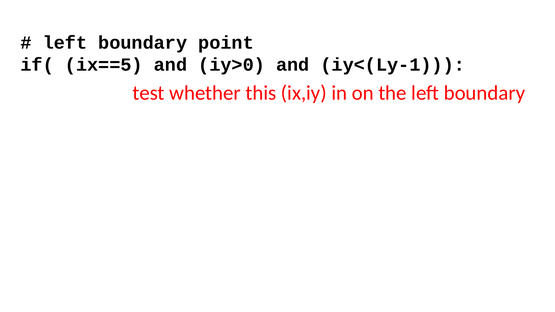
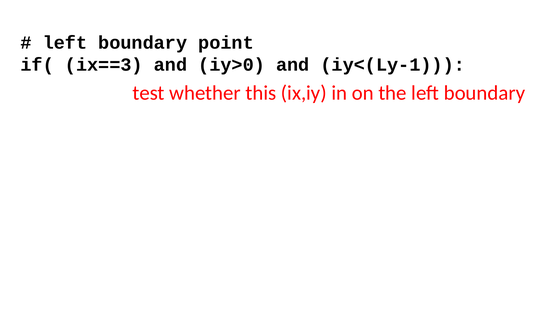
ix==5: ix==5 -> ix==3 (104, 65)
